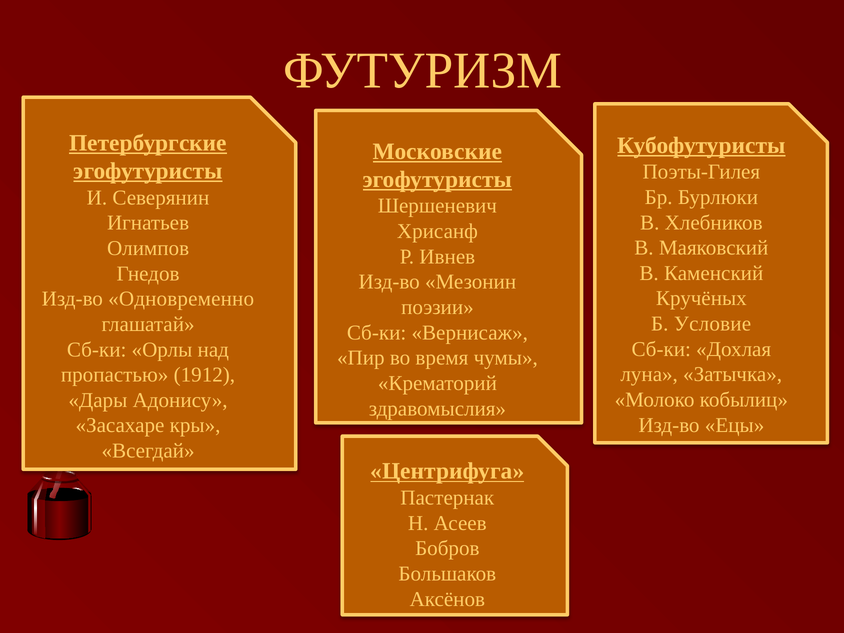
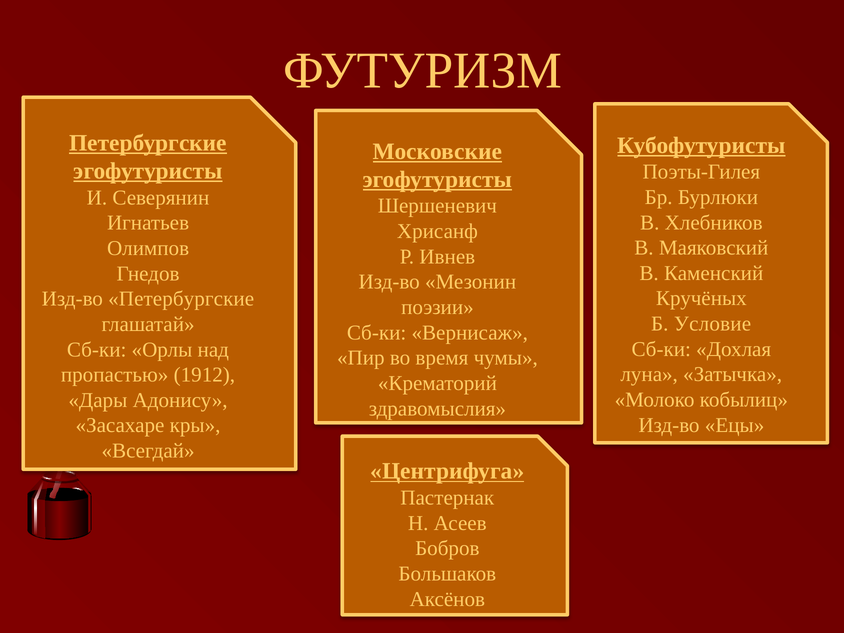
Изд-во Одновременно: Одновременно -> Петербургские (181, 299)
